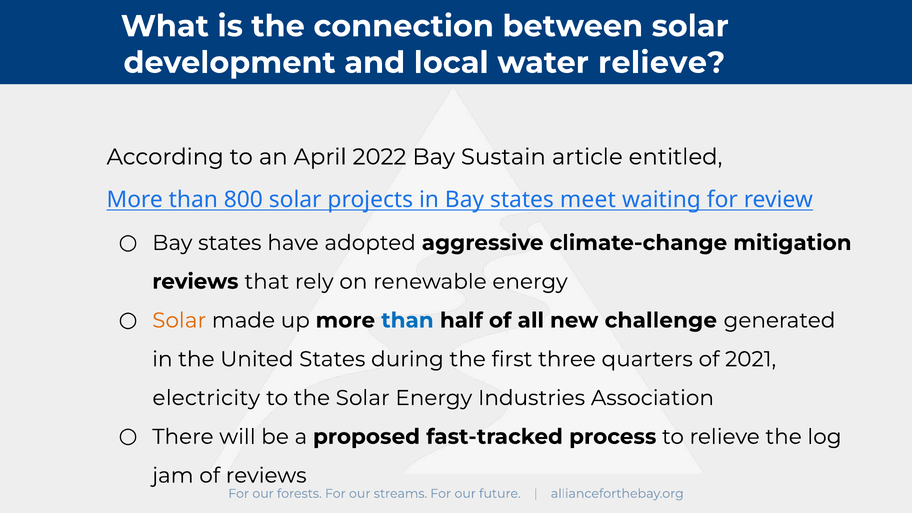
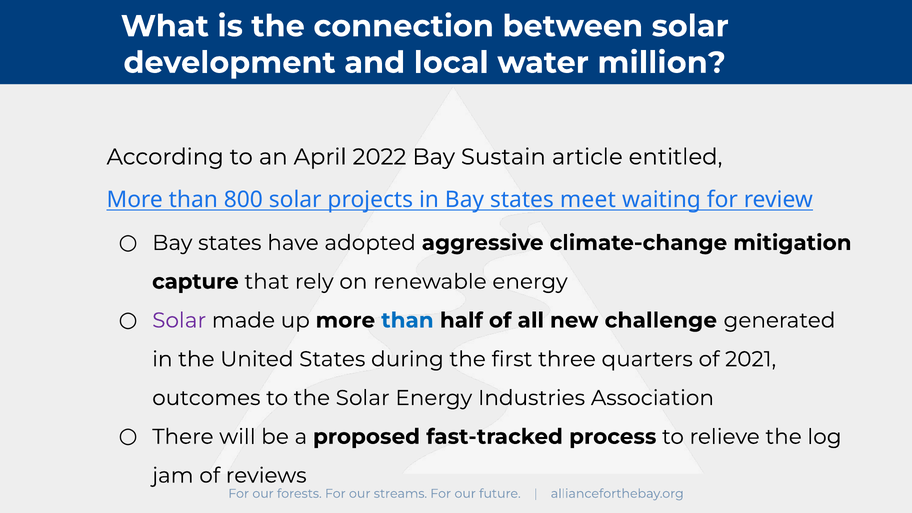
water relieve: relieve -> million (662, 63)
reviews: reviews -> capture (195, 282)
Solar colour: orange -> purple (179, 320)
electricity: electricity -> outcomes (206, 398)
